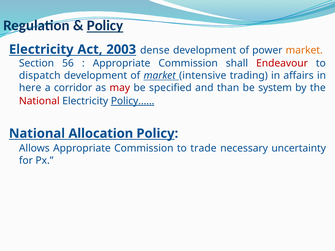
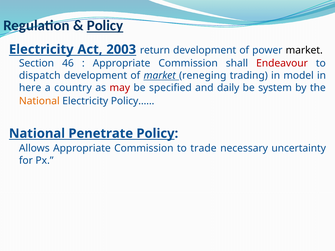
dense: dense -> return (155, 50)
market colour: orange -> black (304, 50)
56: 56 -> 46 (68, 63)
intensive: intensive -> reneging (203, 76)
affairs: affairs -> model (299, 76)
corridor: corridor -> country (73, 88)
than: than -> daily (228, 88)
National colour: red -> orange (39, 101)
Policy…… underline: present -> none (133, 101)
Allocation: Allocation -> Penetrate (101, 134)
